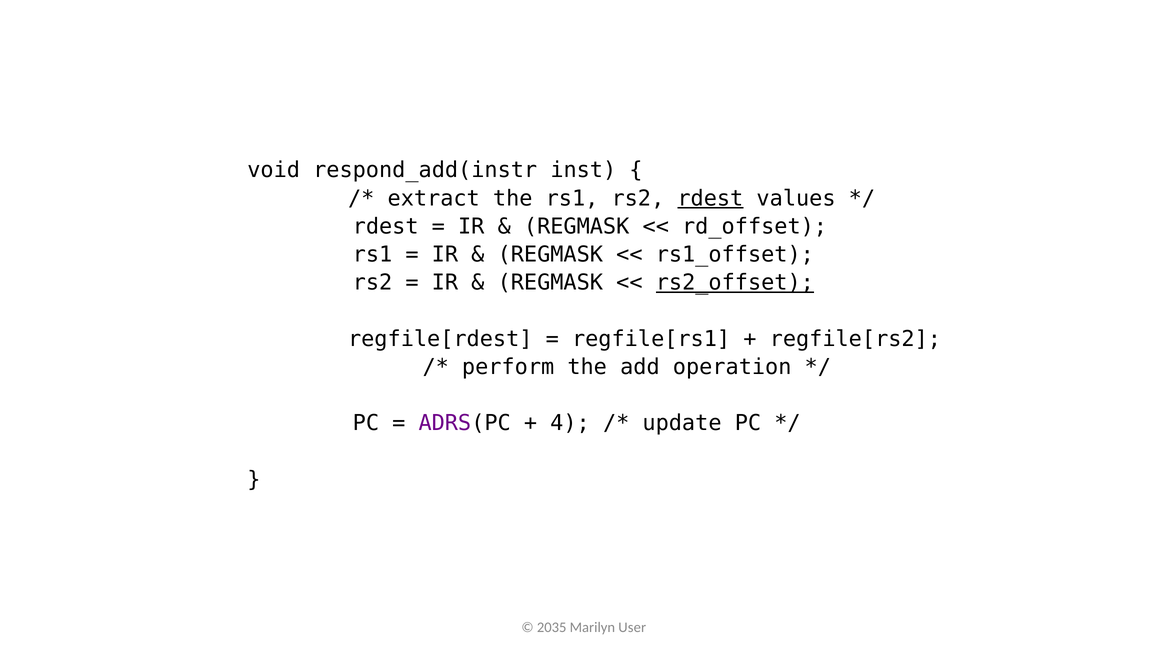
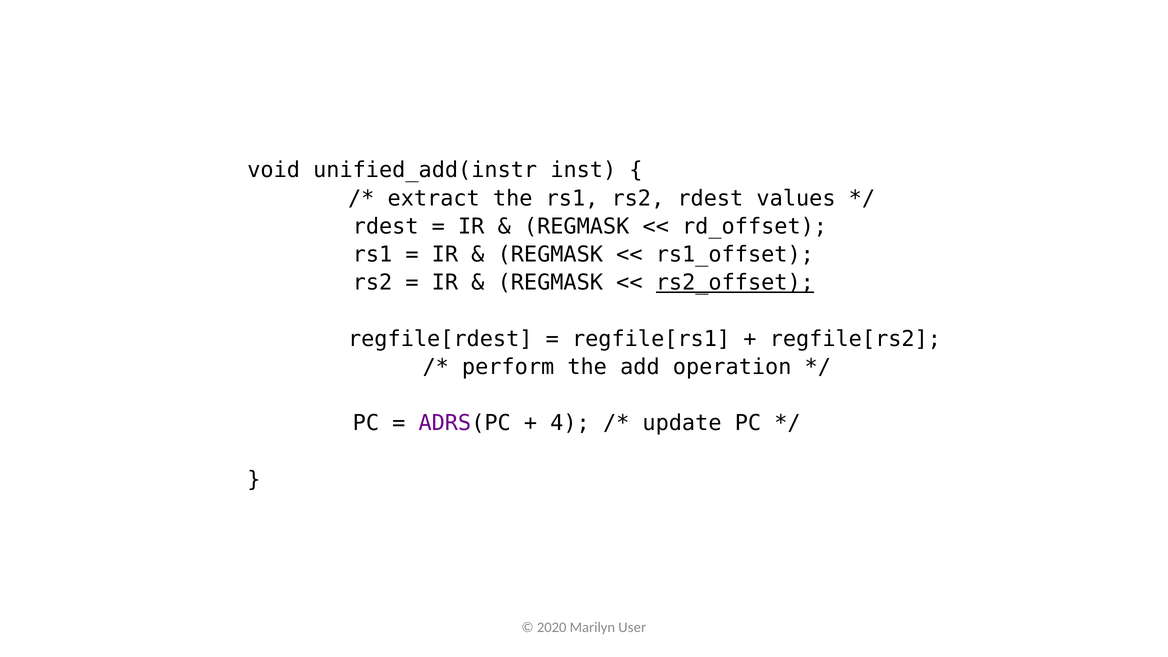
respond_add(instr: respond_add(instr -> unified_add(instr (425, 170)
rdest underline: present -> none (710, 198)
2035: 2035 -> 2020 (552, 627)
